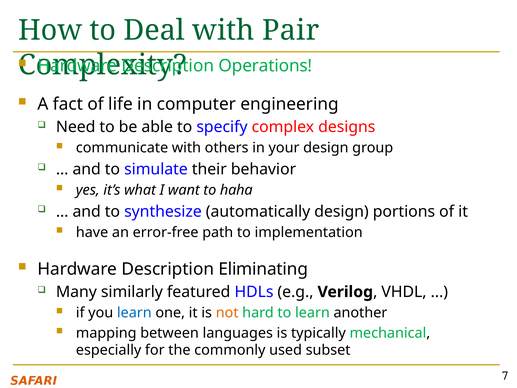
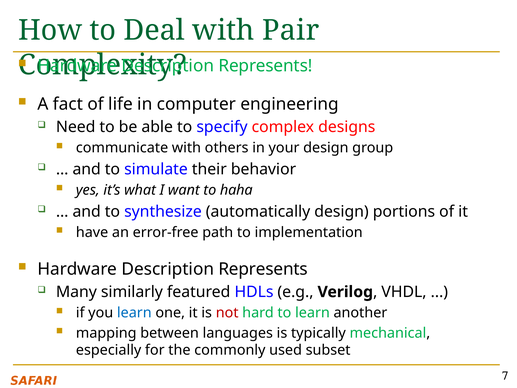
Operations: Operations -> Represents (265, 66)
Eliminating: Eliminating -> Represents (263, 269)
not colour: orange -> red (227, 313)
